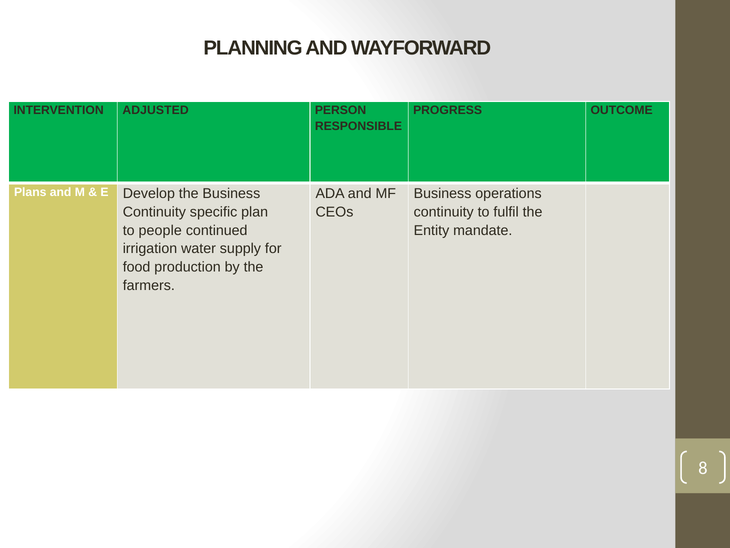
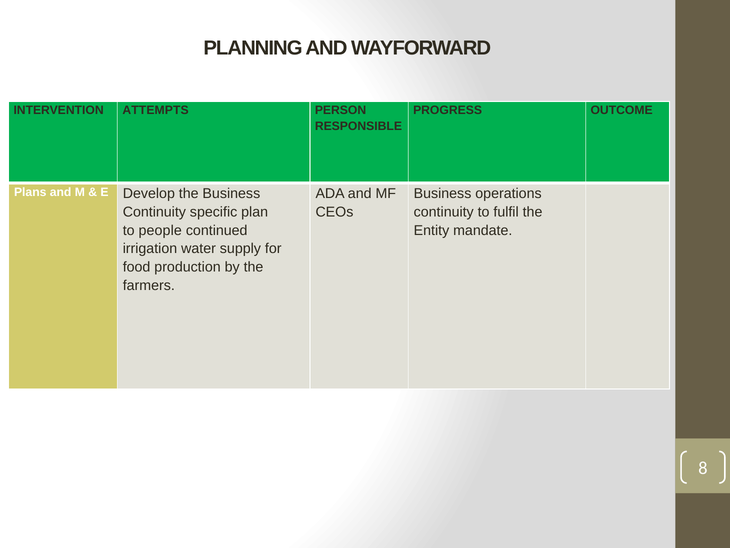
ADJUSTED: ADJUSTED -> ATTEMPTS (156, 110)
